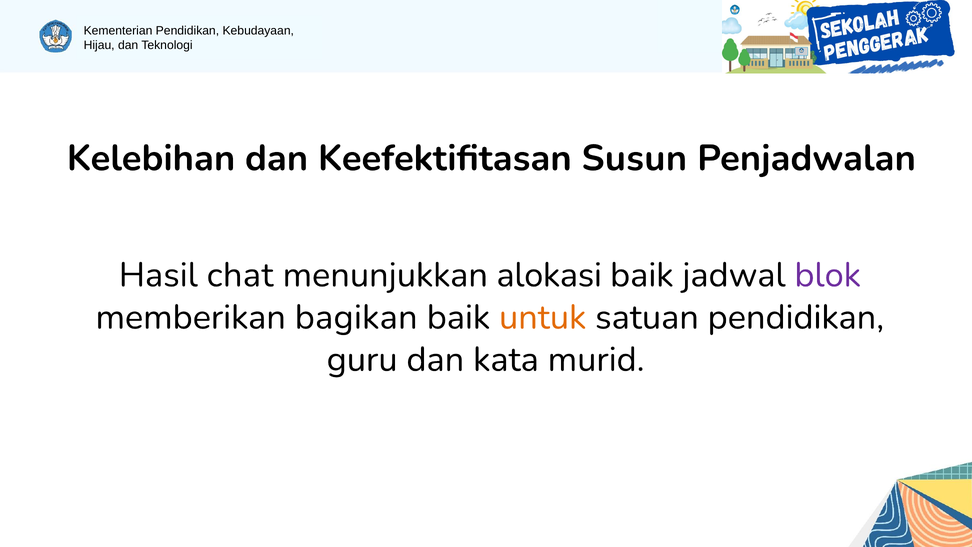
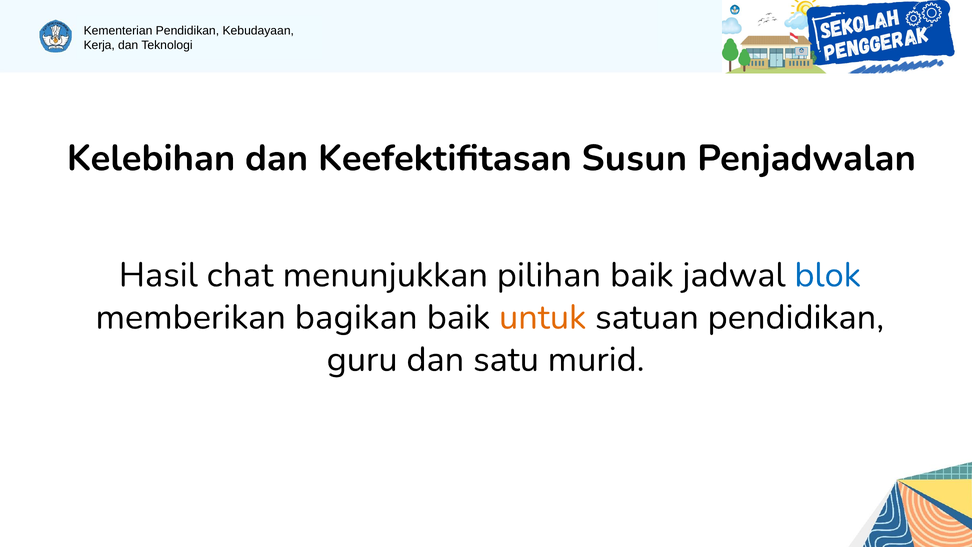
Hijau: Hijau -> Kerja (99, 45)
alokasi: alokasi -> pilihan (549, 275)
blok colour: purple -> blue (828, 275)
kata: kata -> satu (506, 359)
